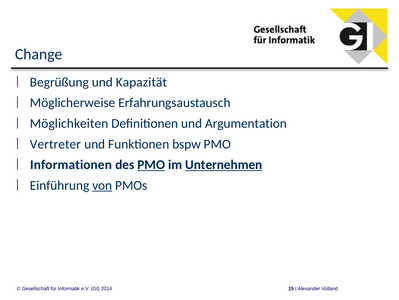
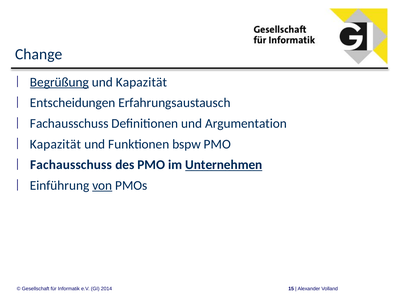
Begrüßung underline: none -> present (59, 82)
Möglicherweise: Möglicherweise -> Entscheidungen (73, 103)
Möglichkeiten: Möglichkeiten -> Fachausschuss (69, 123)
Vertreter: Vertreter -> Kapazität (56, 144)
Informationen: Informationen -> Fachausschuss (71, 164)
PMO underline: present -> none (151, 164)
